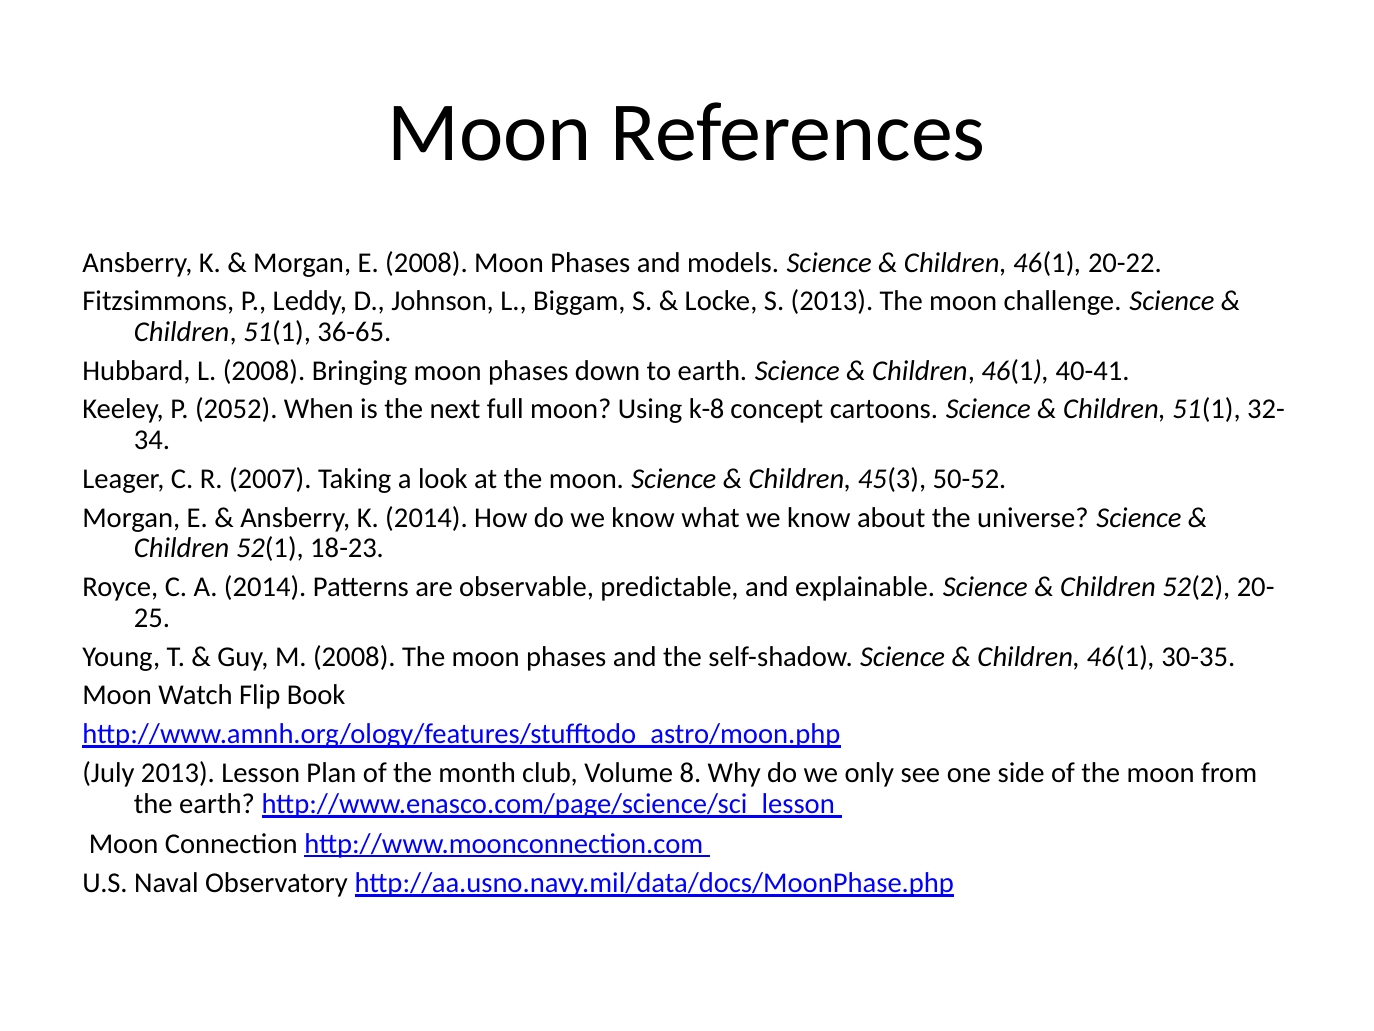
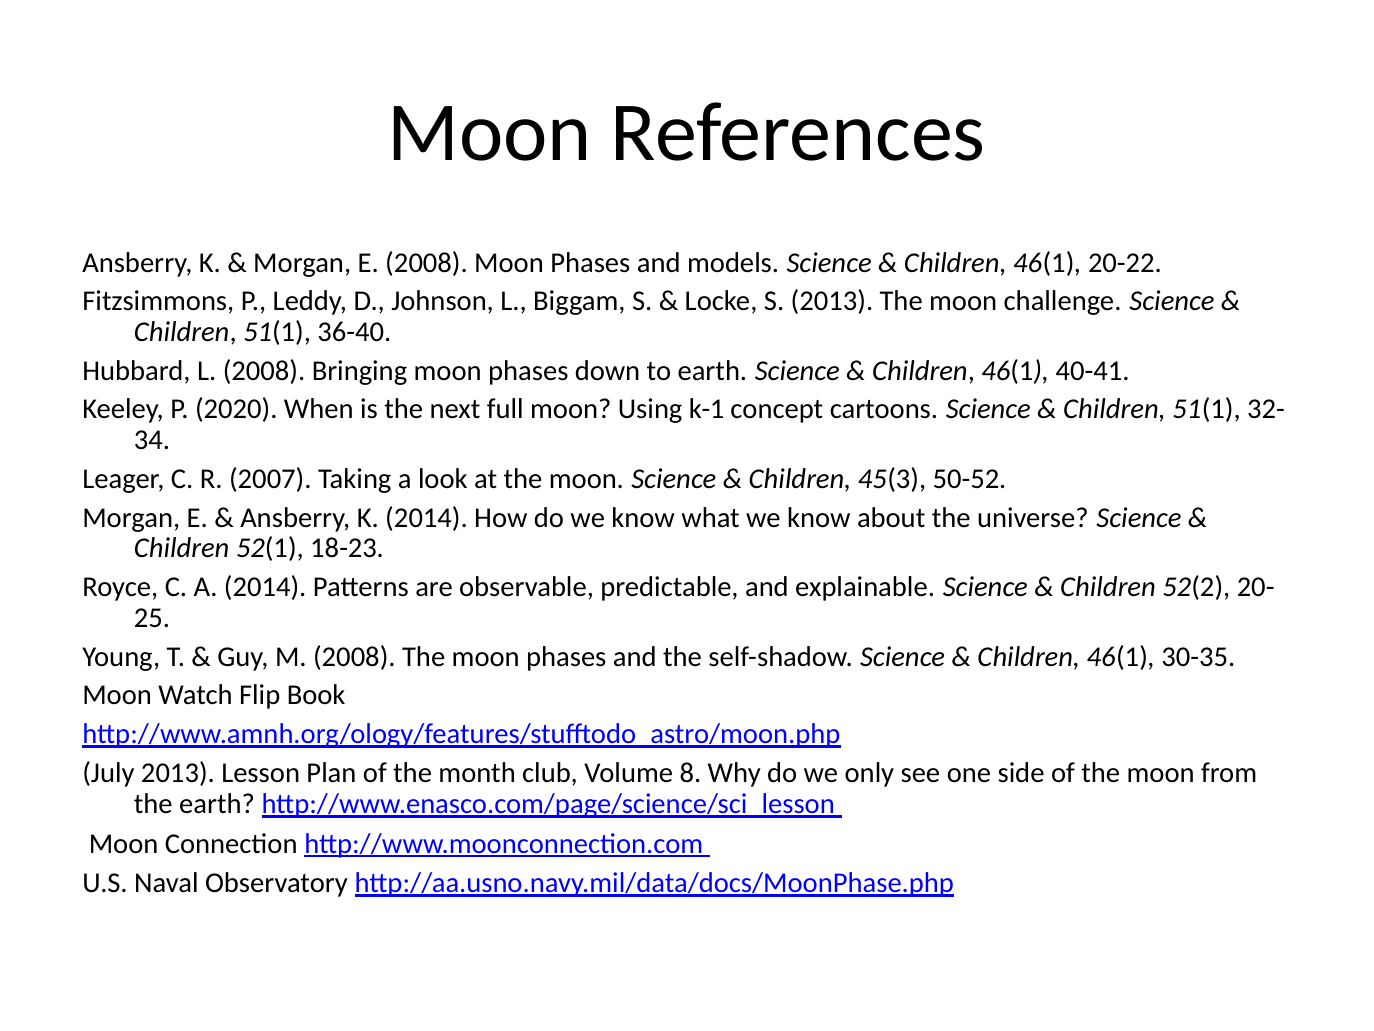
36-65: 36-65 -> 36-40 (354, 332)
2052: 2052 -> 2020 (236, 409)
k-8: k-8 -> k-1 (707, 409)
